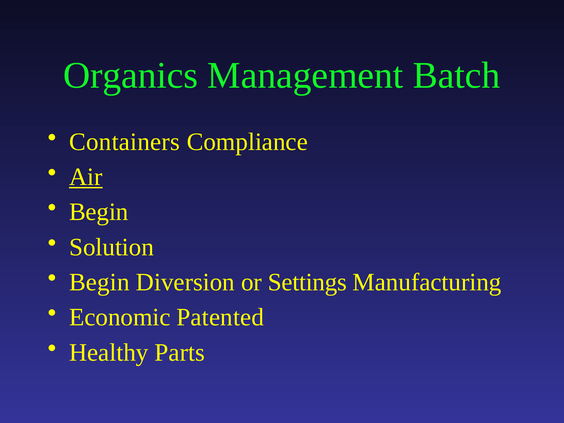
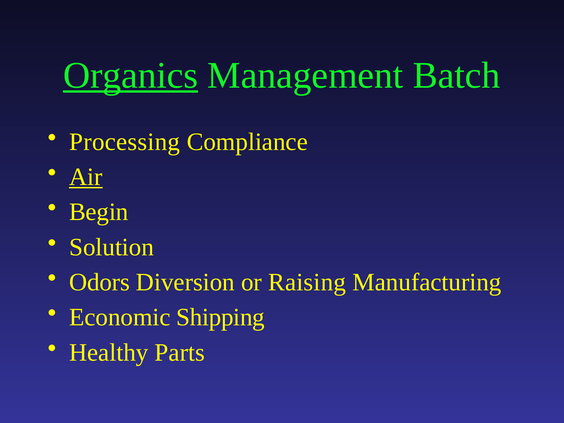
Organics underline: none -> present (131, 75)
Containers: Containers -> Processing (125, 142)
Begin: Begin -> Odors (99, 282)
Settings: Settings -> Raising (307, 282)
Patented: Patented -> Shipping (220, 317)
